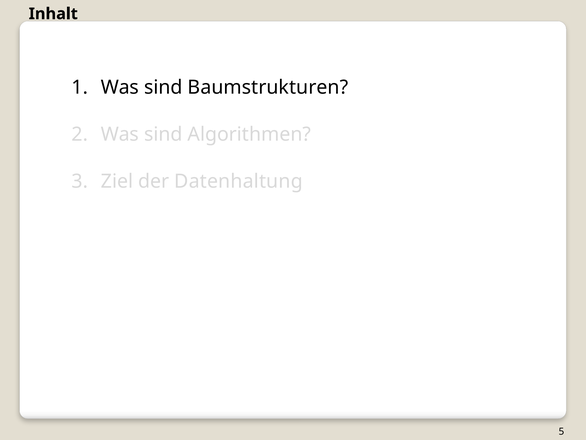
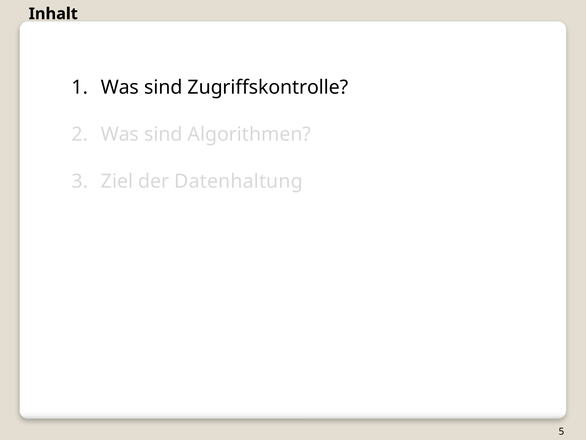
Baumstrukturen: Baumstrukturen -> Zugriffskontrolle (268, 87)
